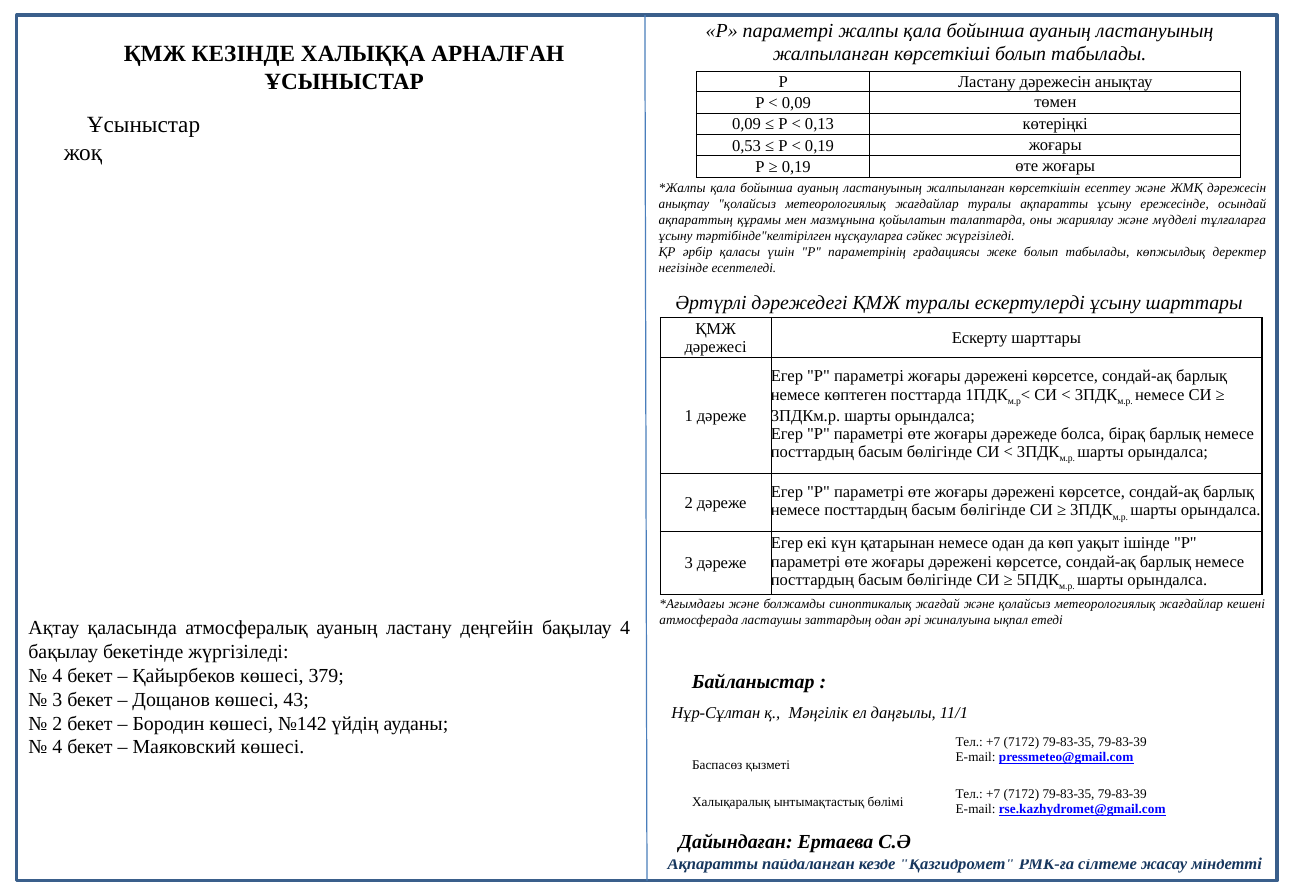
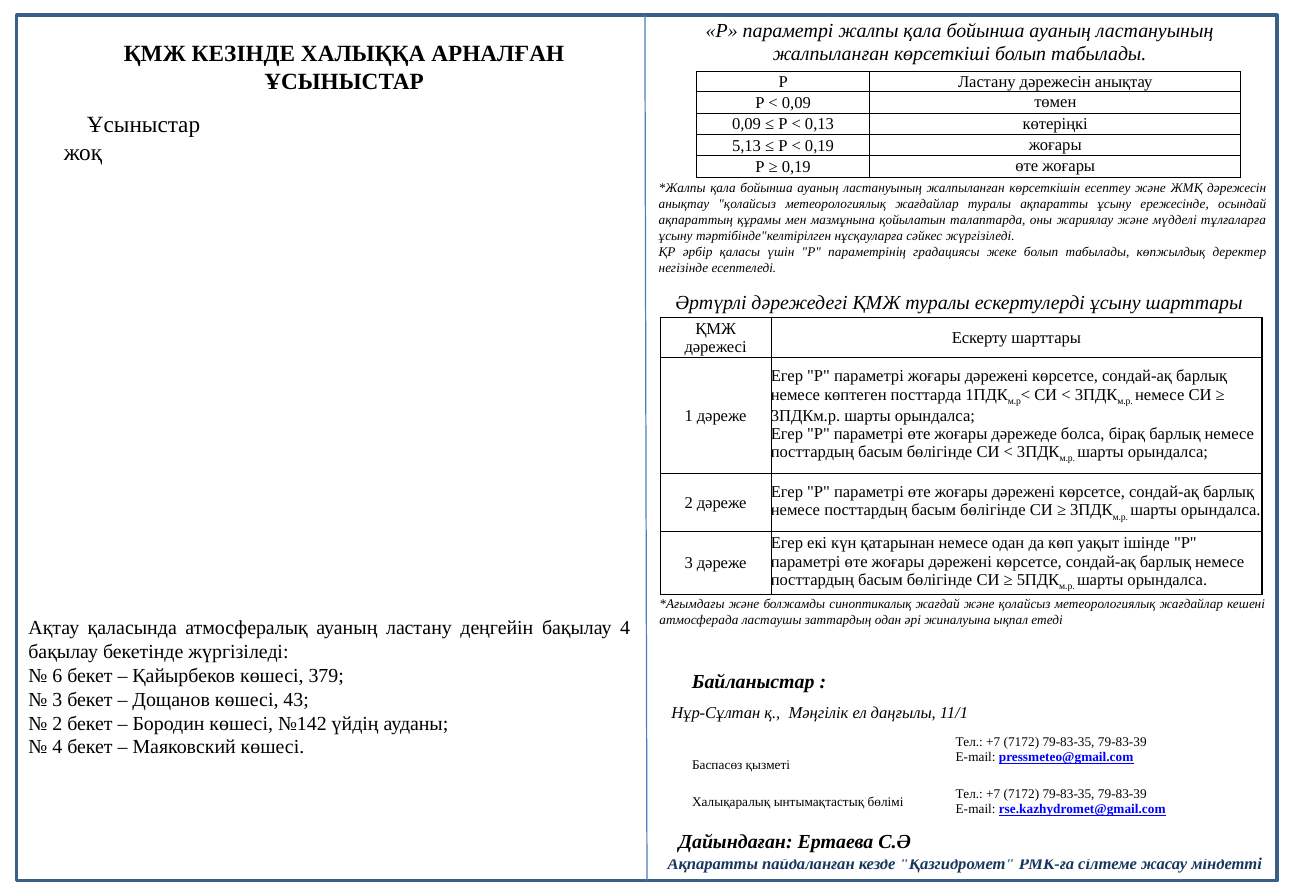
0,53: 0,53 -> 5,13 (747, 146)
4: 4 -> 6 (57, 676)
